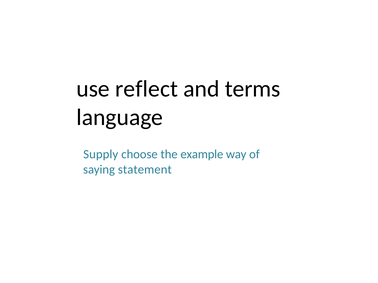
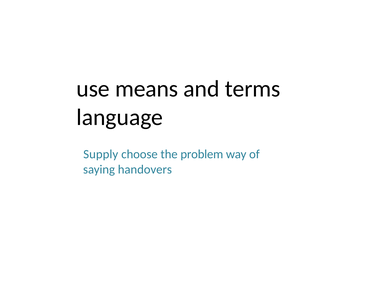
reflect: reflect -> means (147, 89)
example: example -> problem (202, 155)
statement: statement -> handovers (145, 170)
